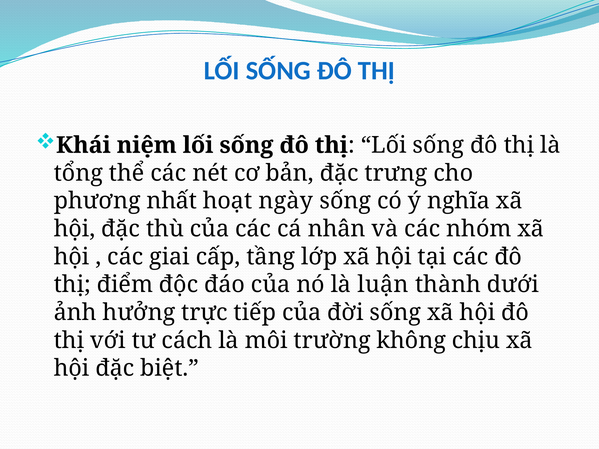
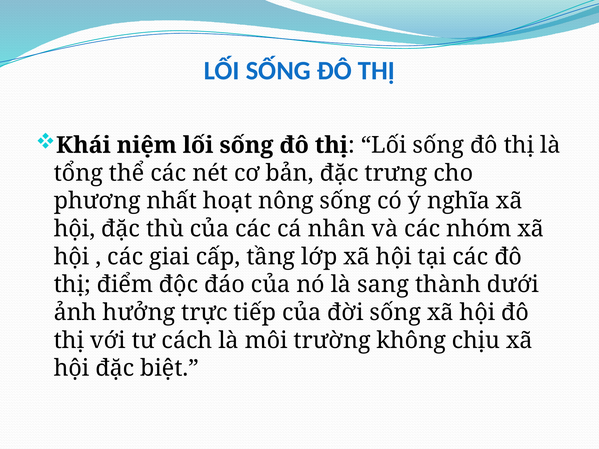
ngày: ngày -> nông (286, 201)
luận: luận -> sang (383, 285)
